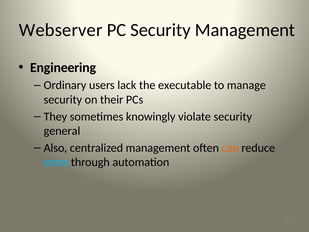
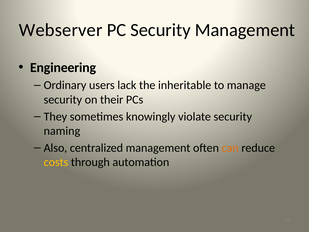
executable: executable -> inheritable (185, 85)
general: general -> naming (62, 131)
costs colour: light blue -> yellow (56, 162)
